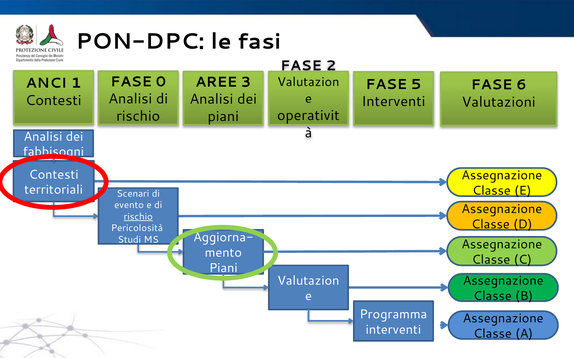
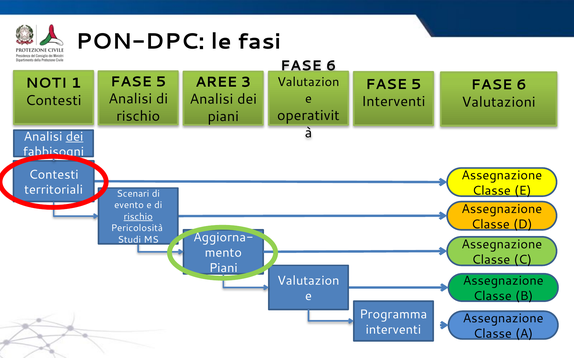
2: 2 -> 6 (331, 66)
0: 0 -> 5 (161, 82)
ANCI: ANCI -> NOTI (46, 83)
dei underline: none -> present (75, 137)
